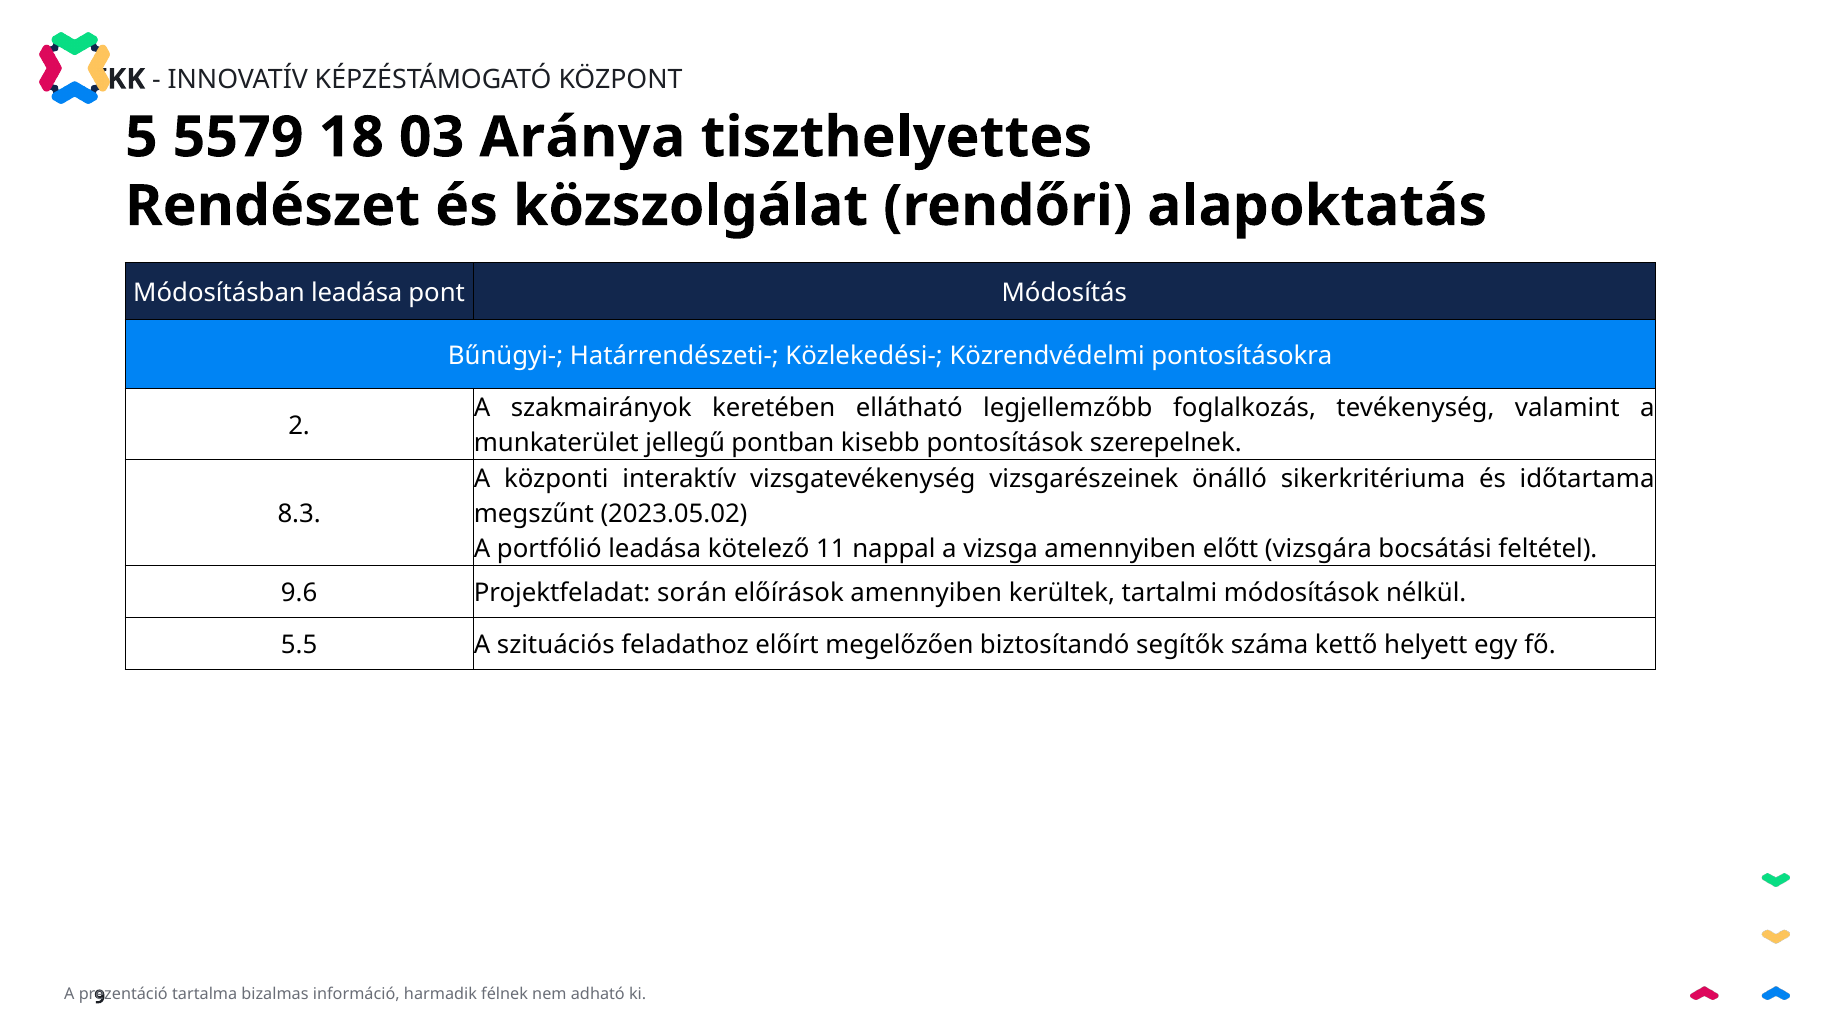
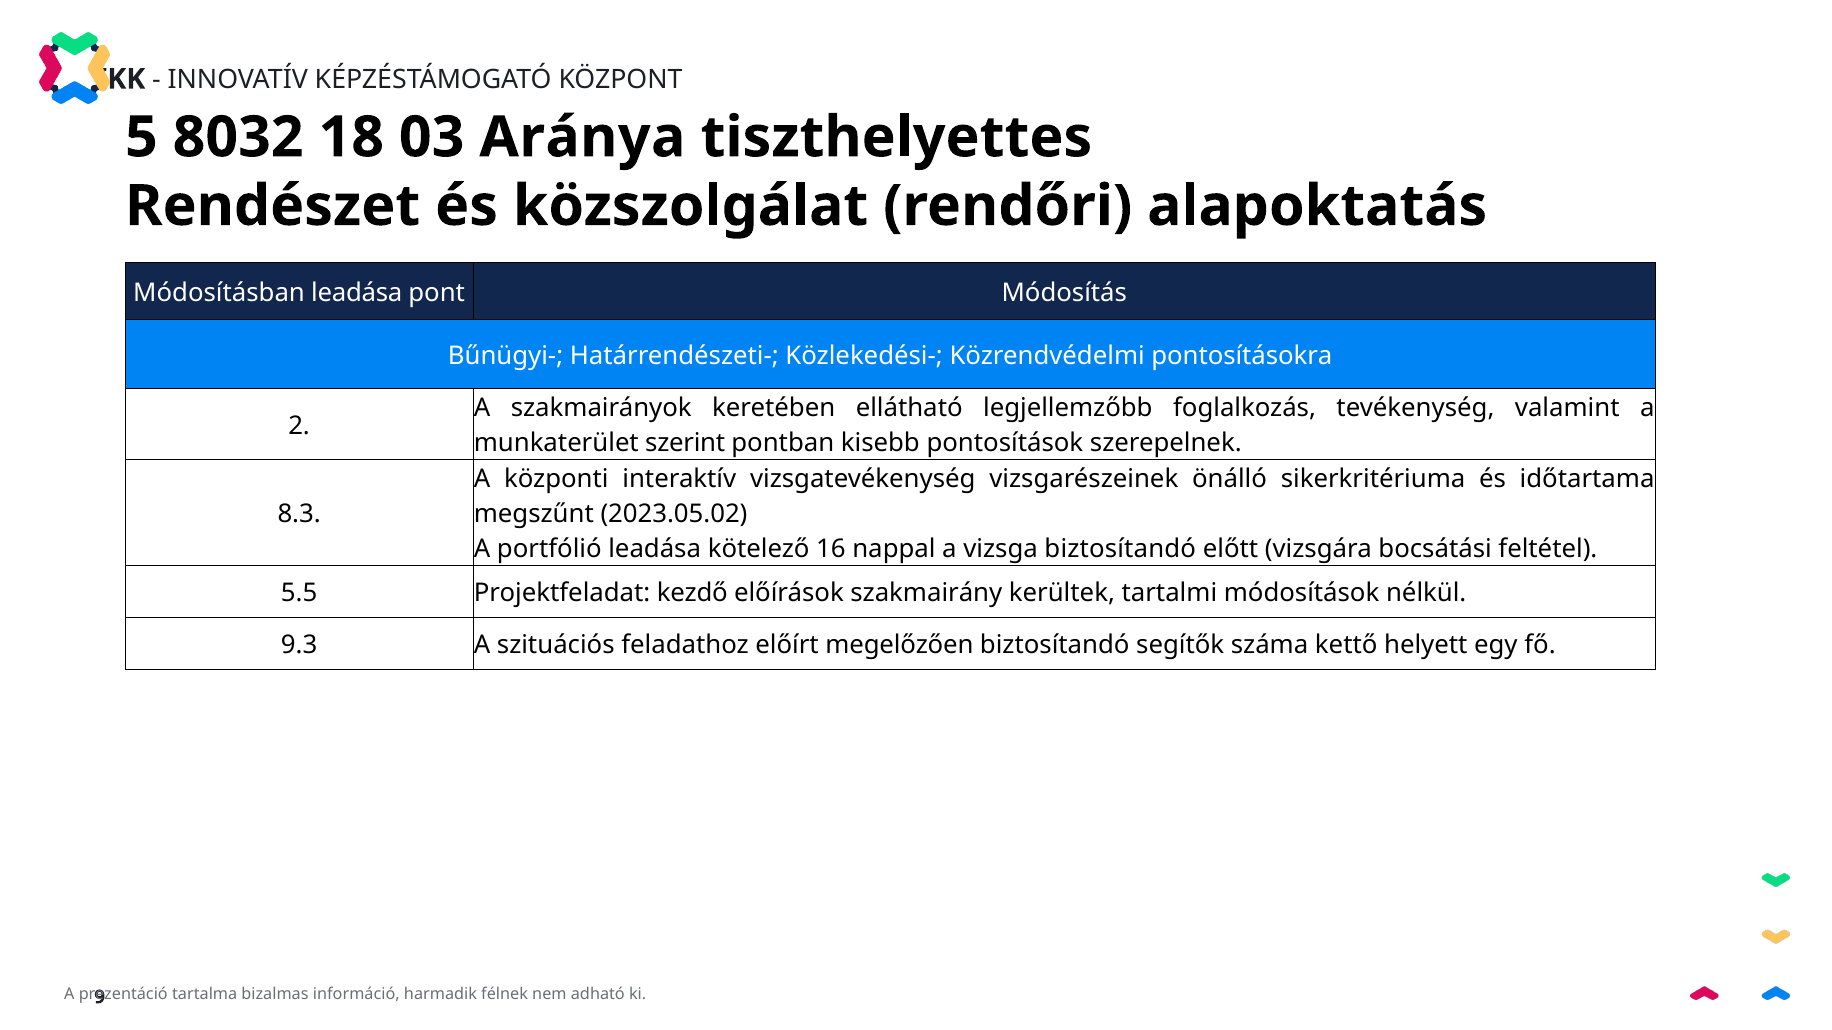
5579: 5579 -> 8032 (238, 138)
jellegű: jellegű -> szerint (685, 443)
11: 11 -> 16 (831, 549)
vizsga amennyiben: amennyiben -> biztosítandó (1120, 549)
9.6: 9.6 -> 5.5 (299, 593)
során: során -> kezdő (692, 593)
előírások amennyiben: amennyiben -> szakmairány (926, 593)
5.5: 5.5 -> 9.3 (299, 646)
